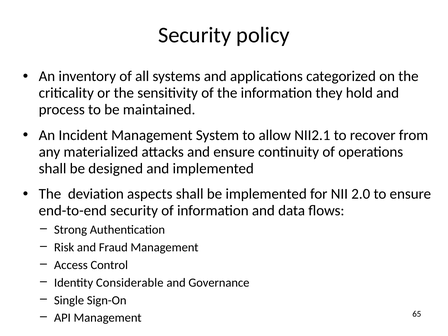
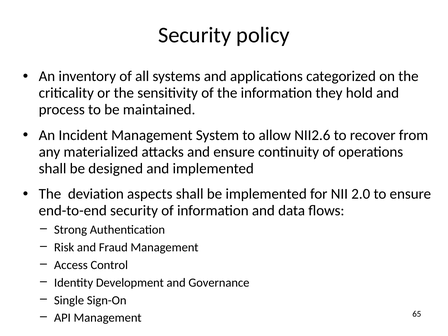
NII2.1: NII2.1 -> NII2.6 (312, 135)
Considerable: Considerable -> Development (130, 283)
